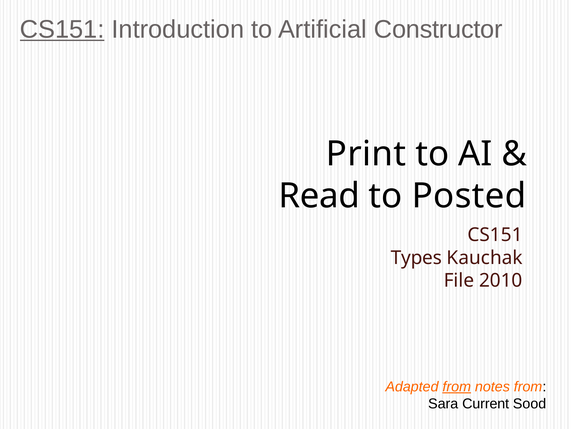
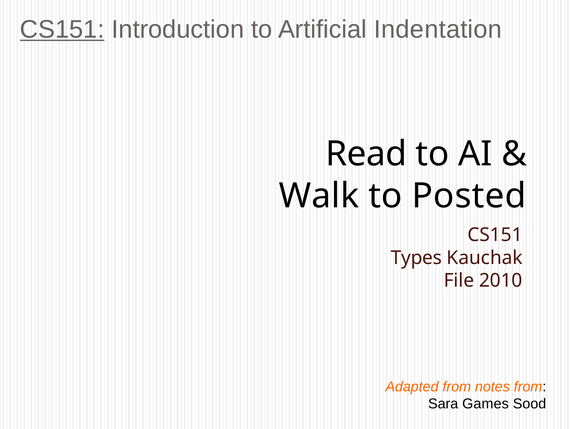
Constructor: Constructor -> Indentation (438, 29)
Print: Print -> Read (366, 154)
Read: Read -> Walk (319, 196)
from underline: present -> none (457, 386)
Current: Current -> Games (486, 403)
